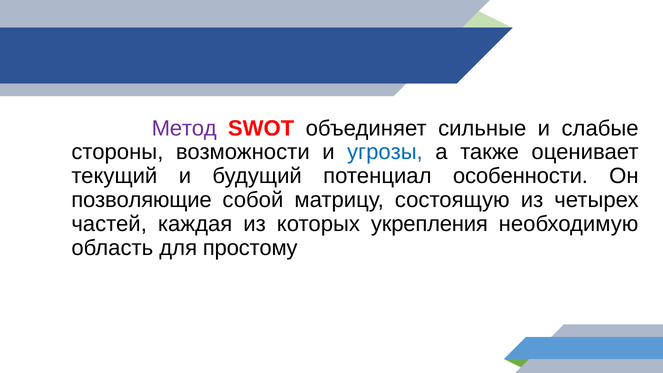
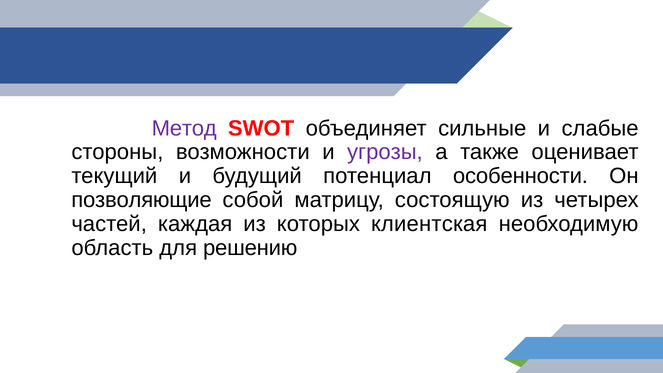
угрозы colour: blue -> purple (385, 152)
укрепления: укрепления -> клиентская (429, 224)
простому: простому -> решению (250, 248)
